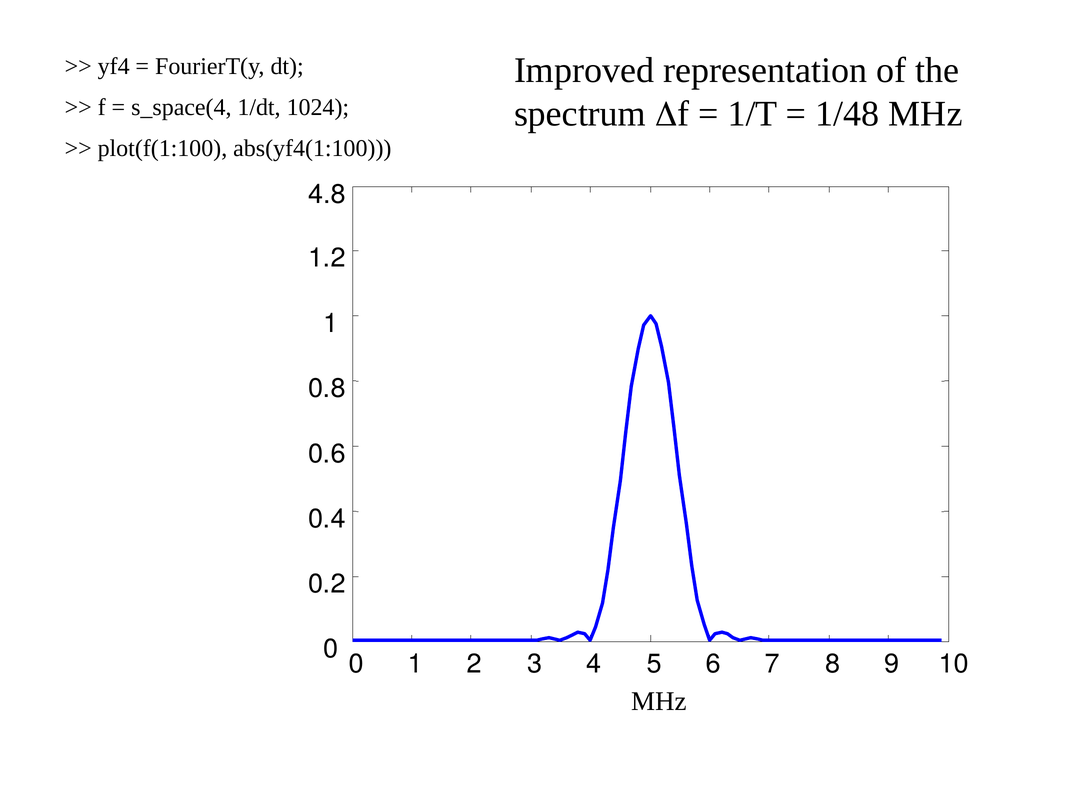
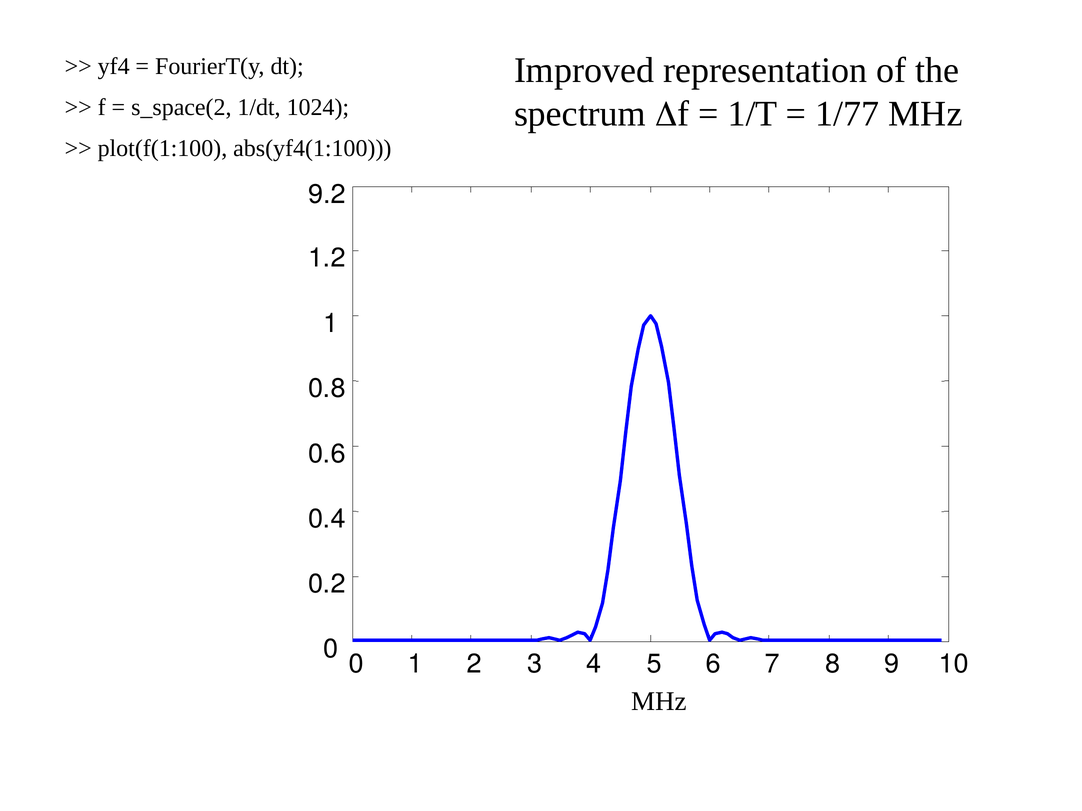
s_space(4: s_space(4 -> s_space(2 (181, 107)
1/48: 1/48 -> 1/77 (847, 114)
4.8: 4.8 -> 9.2 (327, 194)
